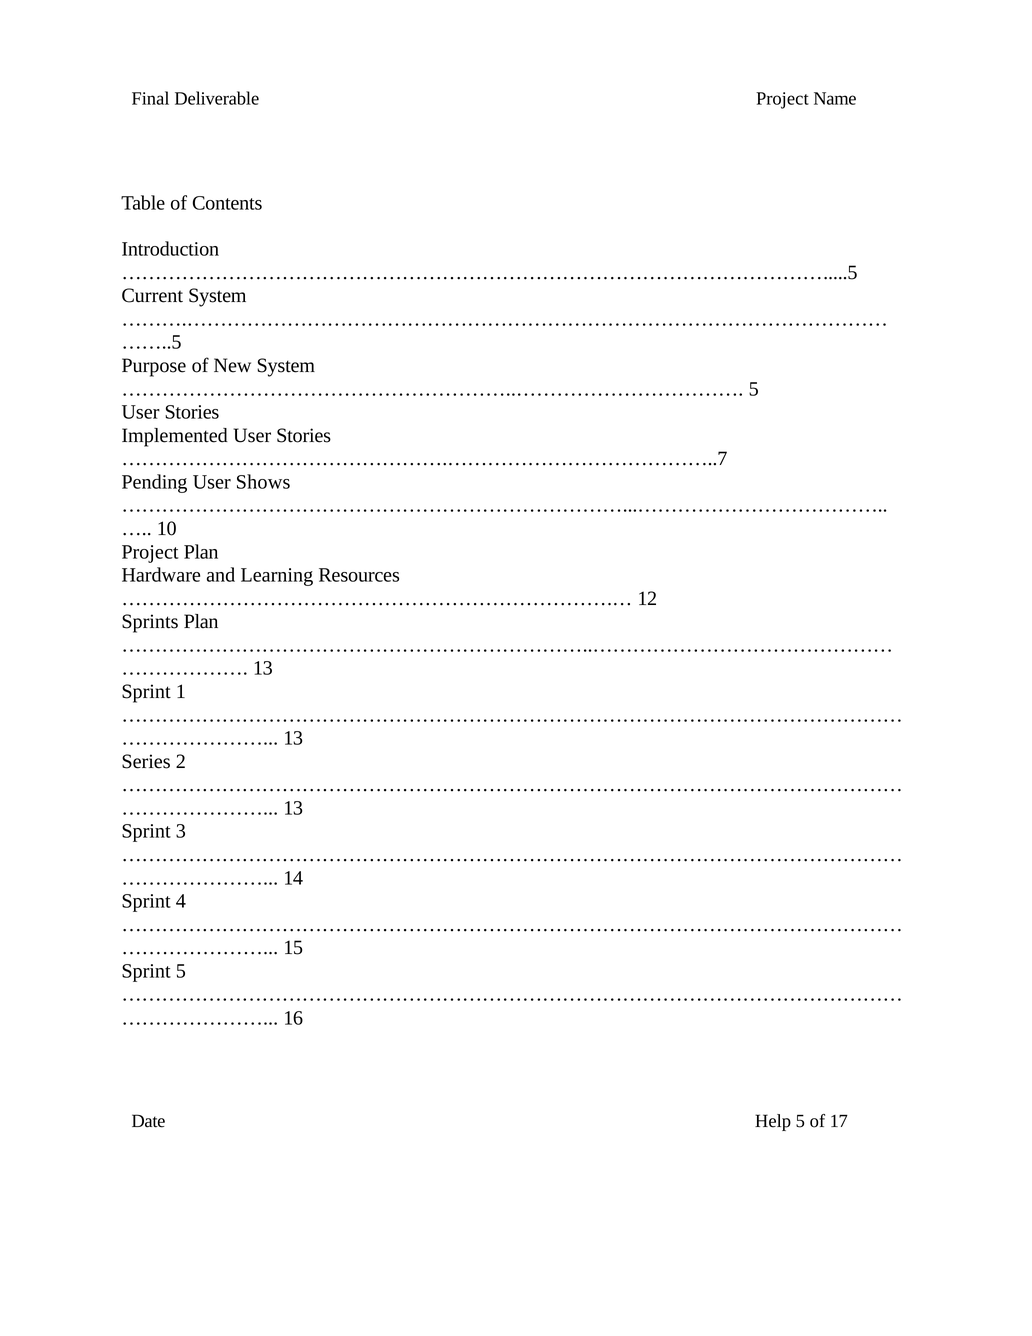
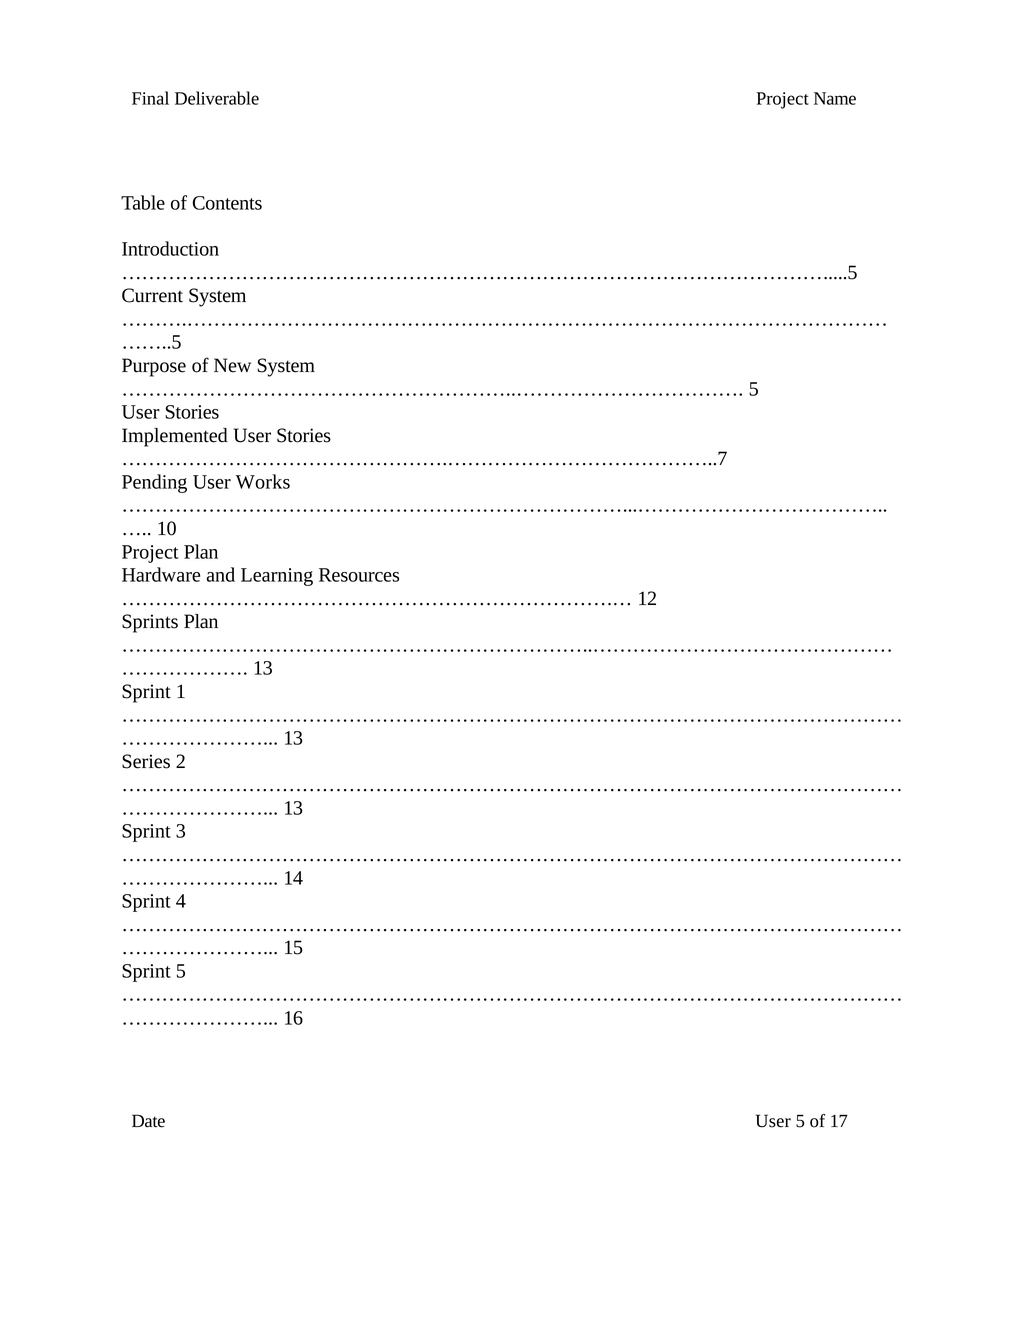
Shows: Shows -> Works (263, 482)
Date Help: Help -> User (773, 1121)
